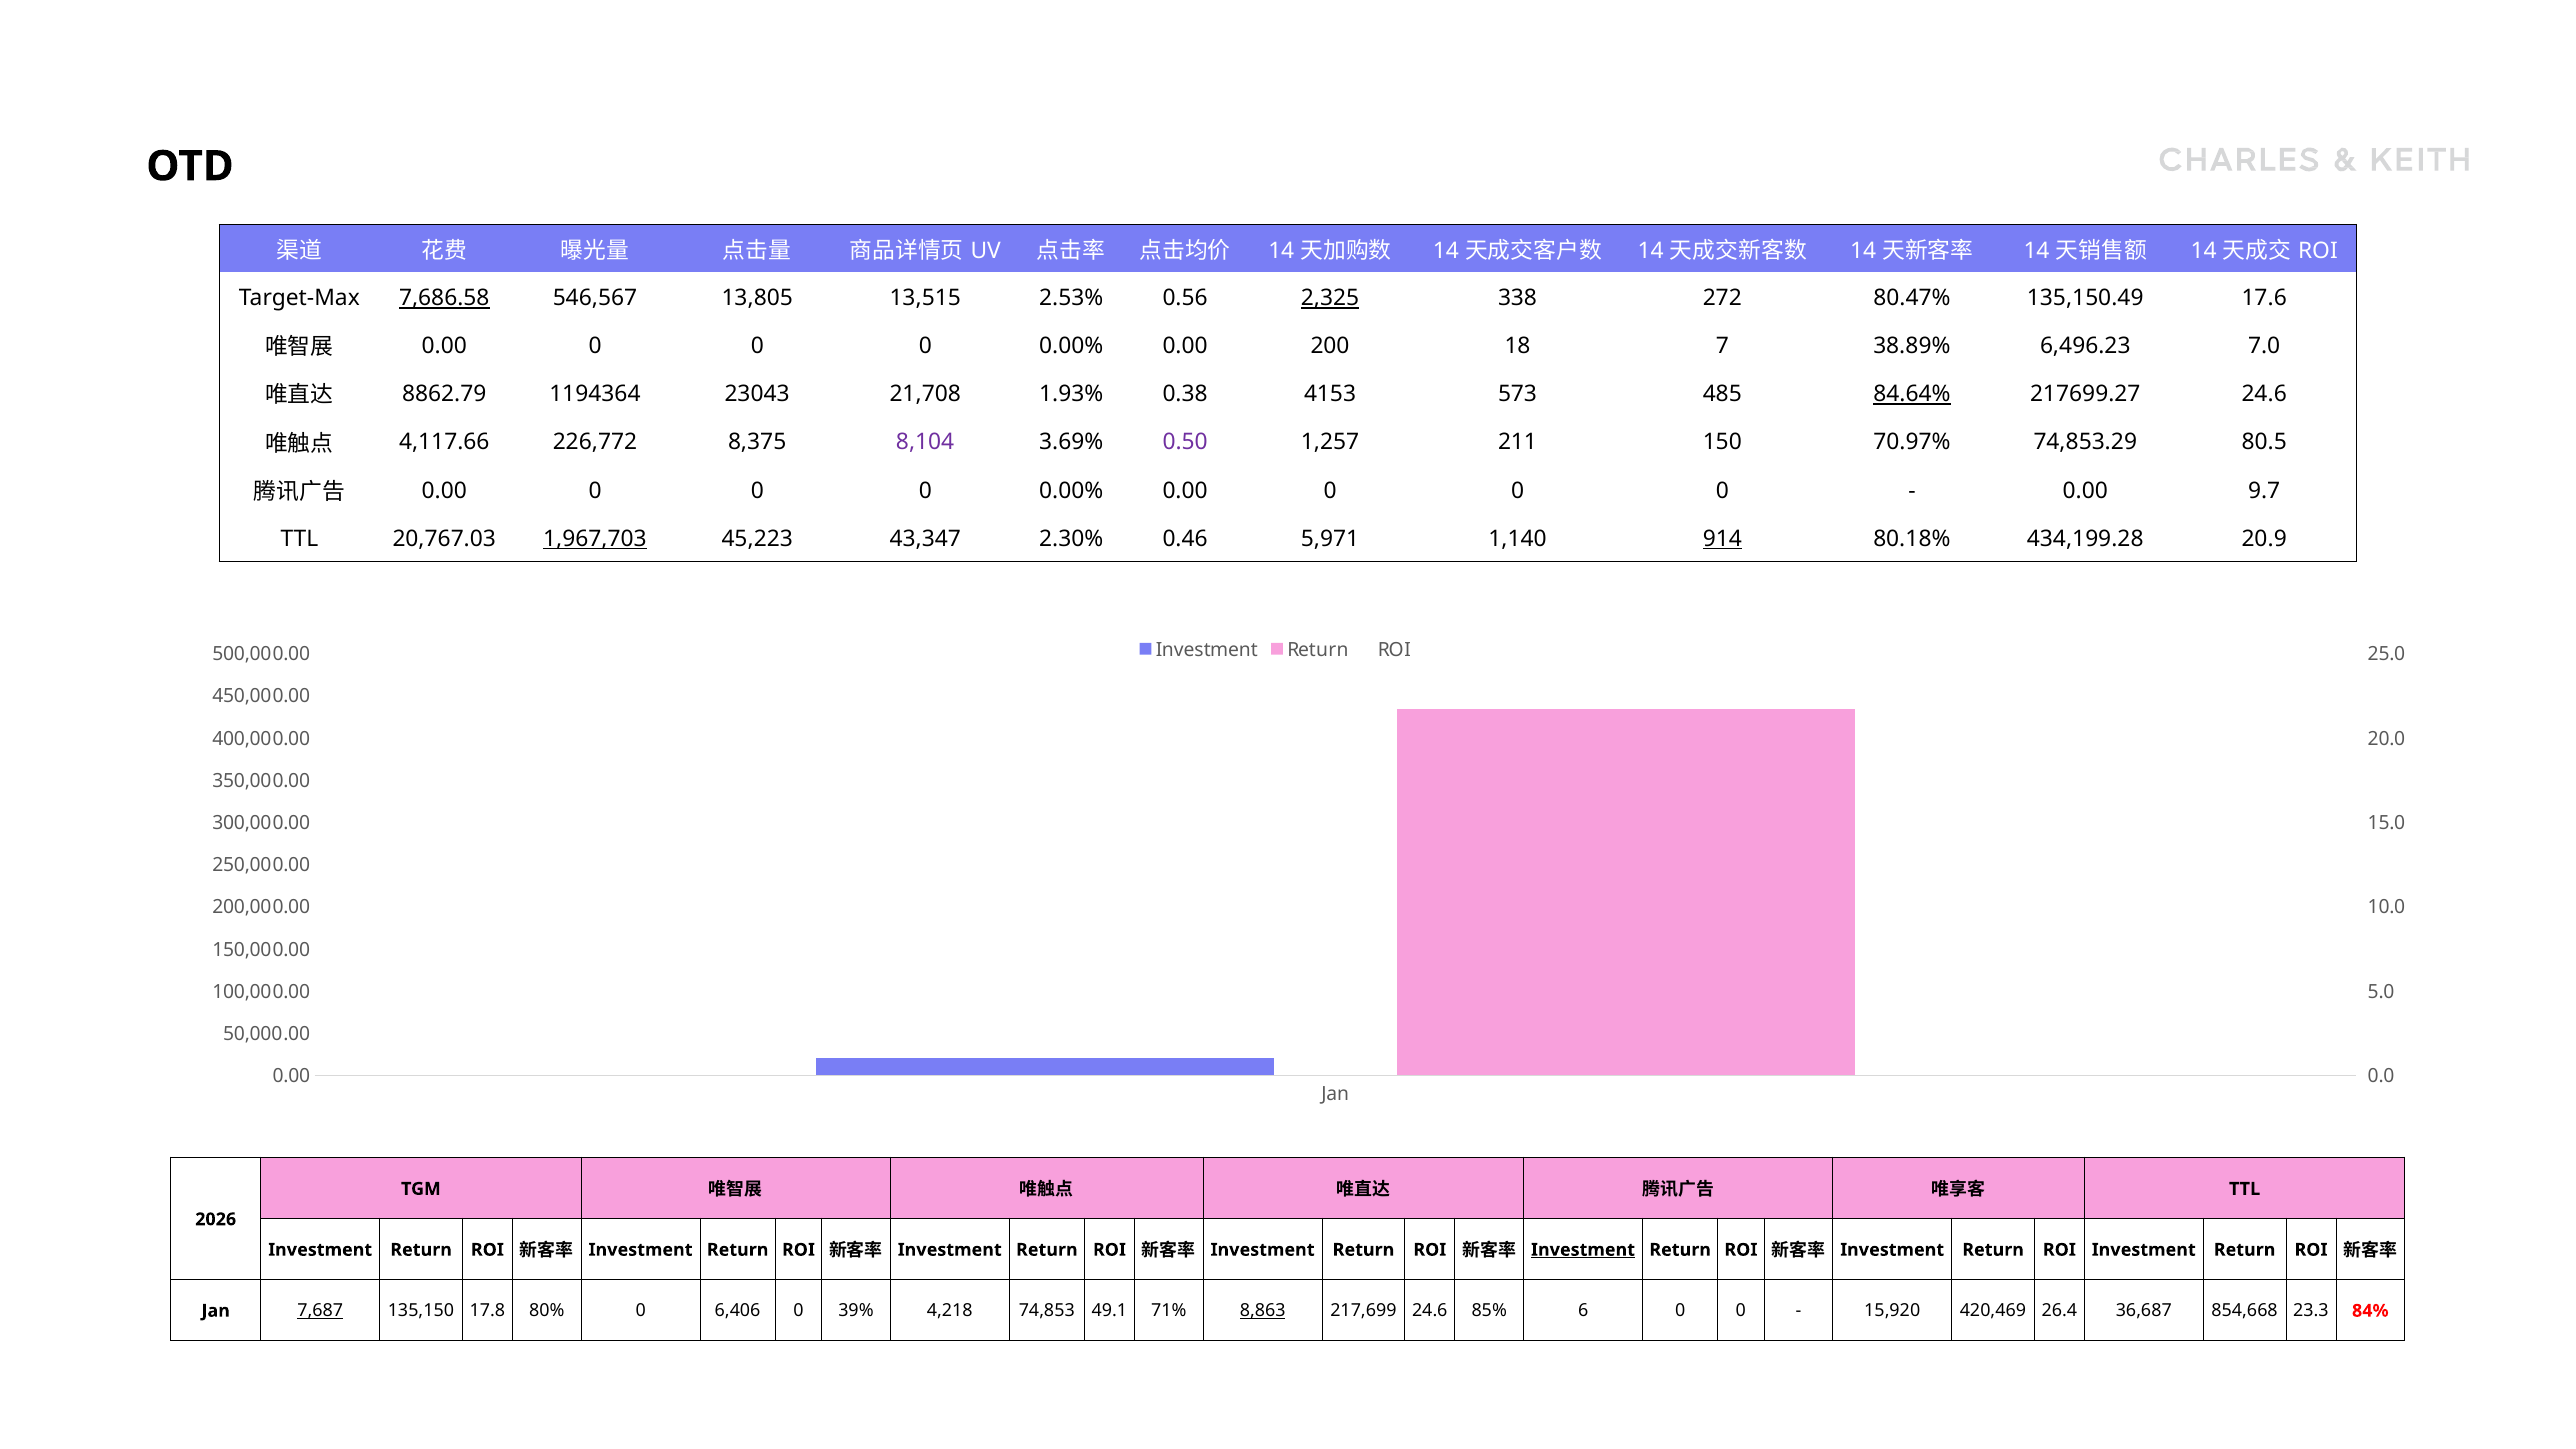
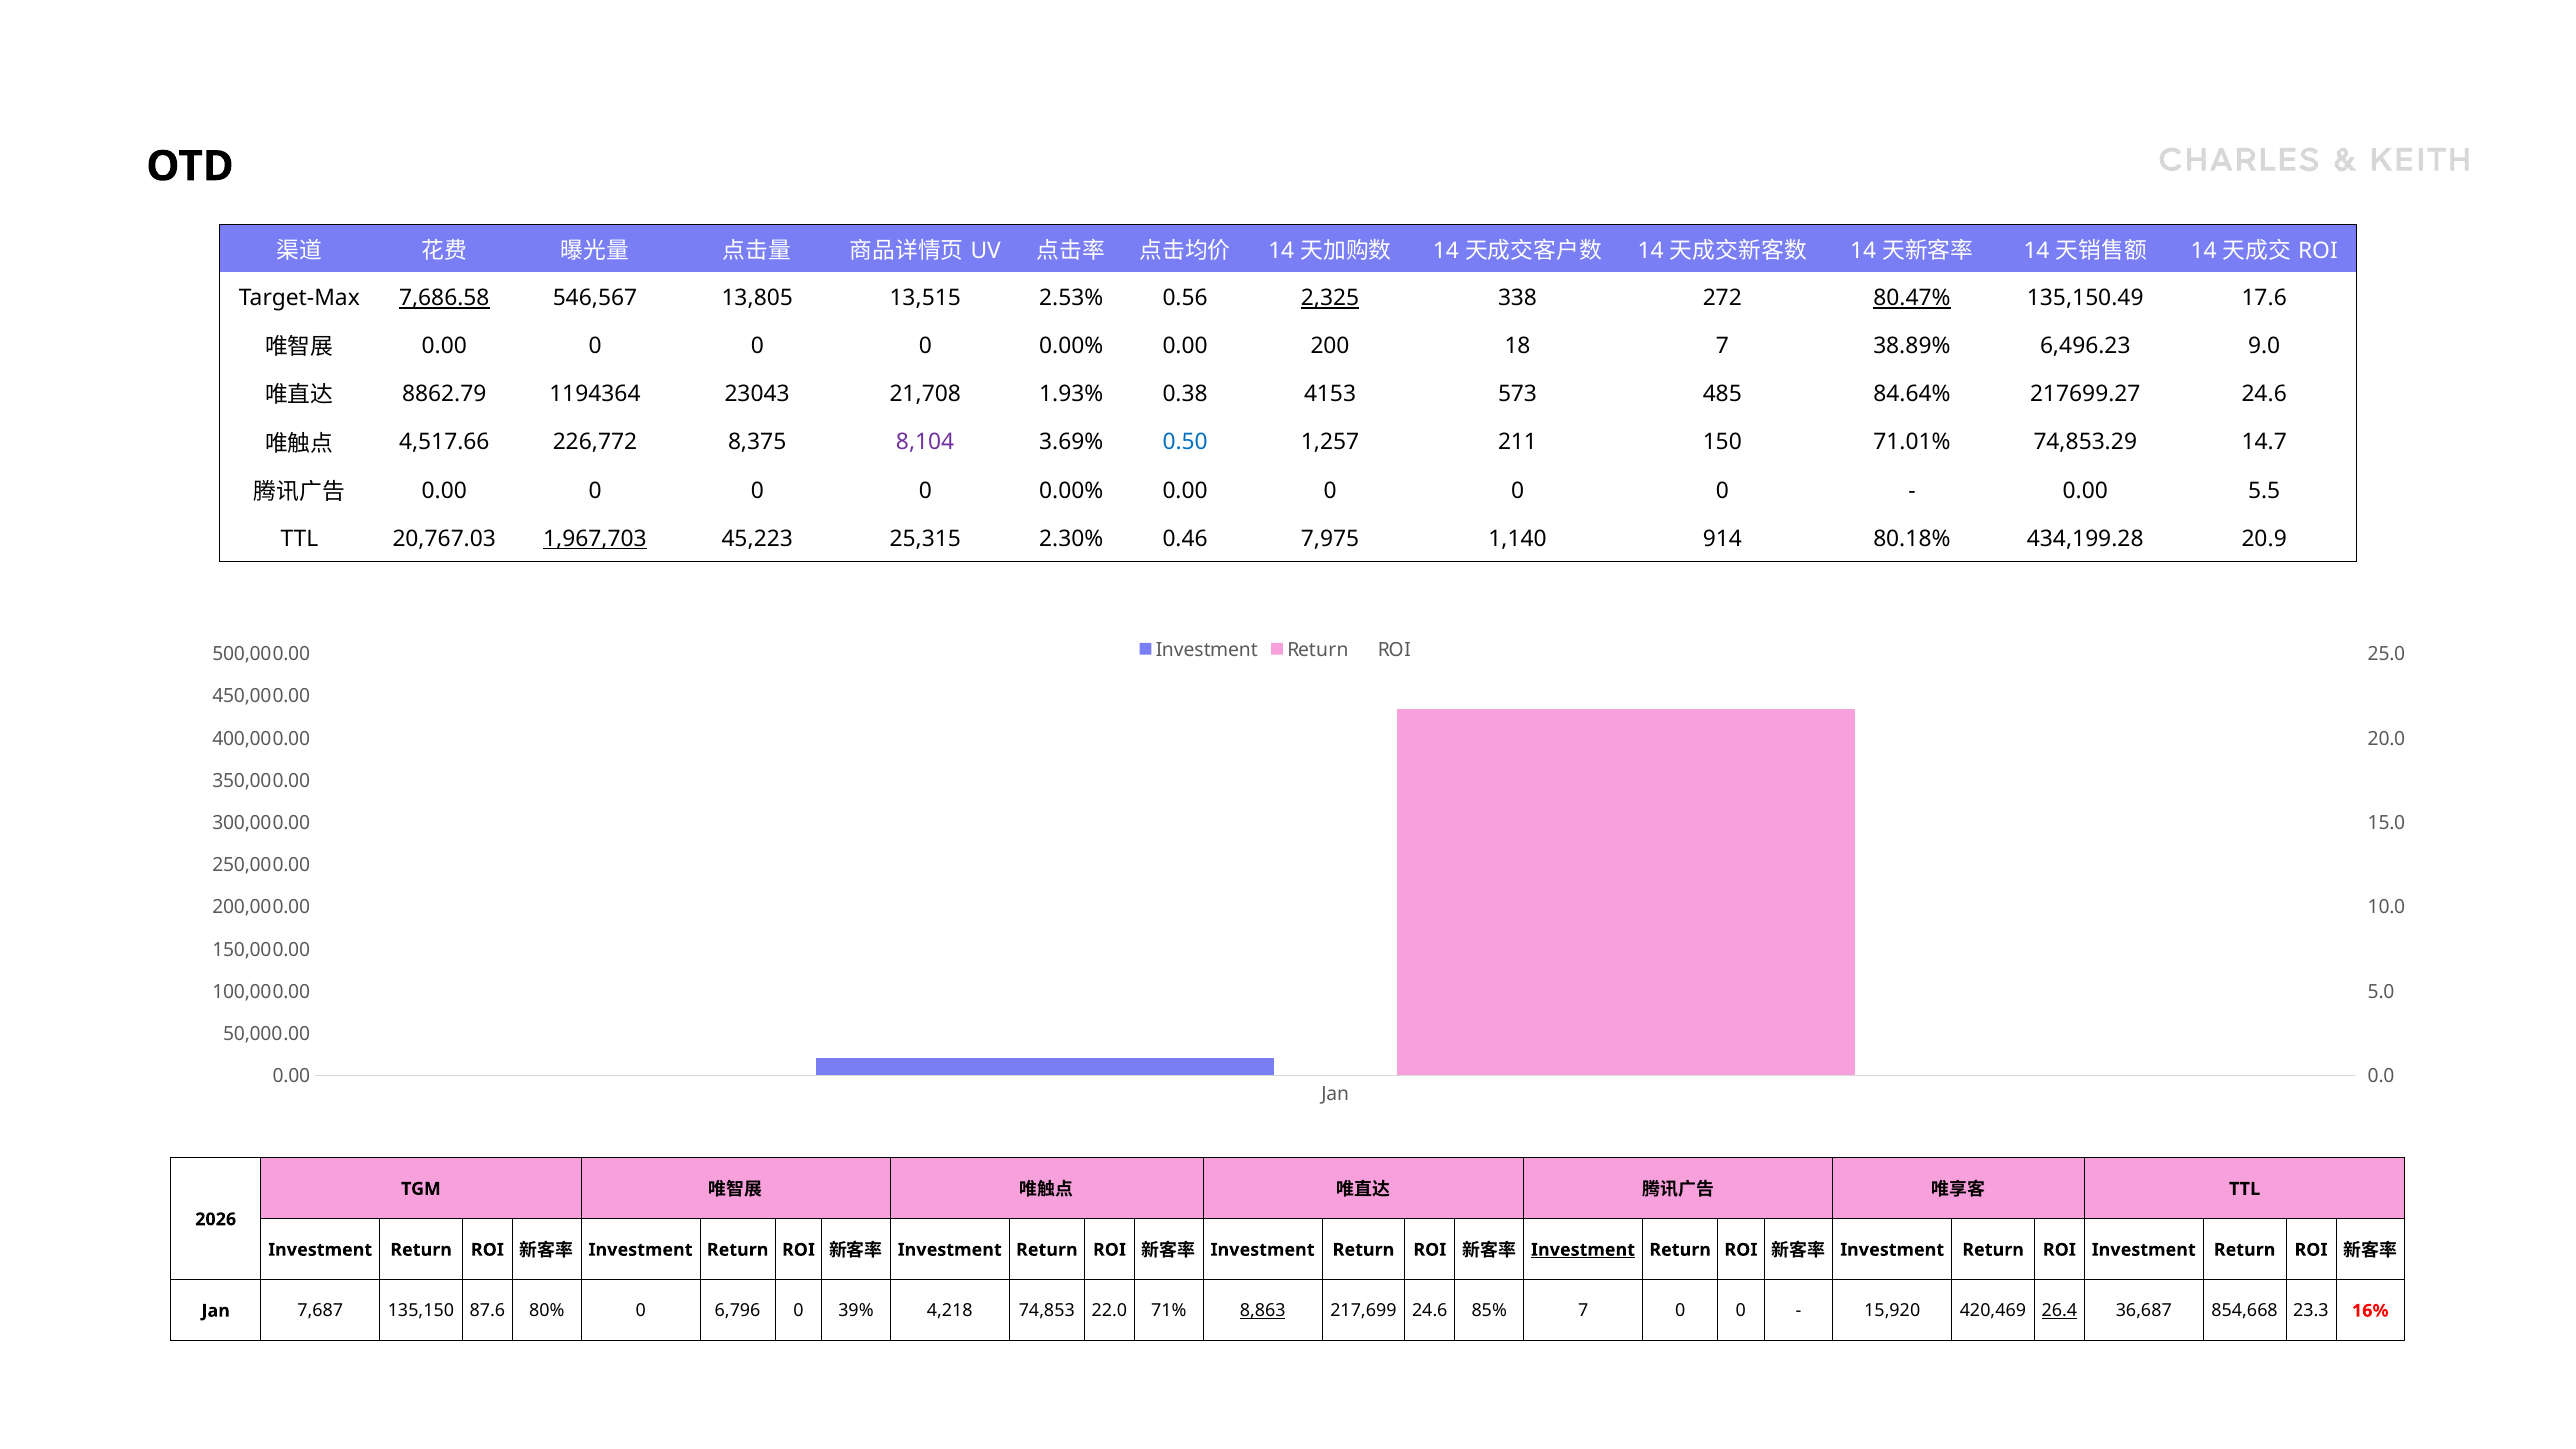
80.47% underline: none -> present (1912, 298)
7.0: 7.0 -> 9.0 (2264, 346)
84.64% underline: present -> none (1912, 394)
4,117.66: 4,117.66 -> 4,517.66 (444, 443)
0.50 colour: purple -> blue (1185, 443)
70.97%: 70.97% -> 71.01% (1912, 443)
80.5: 80.5 -> 14.7 (2264, 443)
9.7: 9.7 -> 5.5 (2264, 491)
43,347: 43,347 -> 25,315 (925, 539)
5,971: 5,971 -> 7,975 (1330, 539)
914 underline: present -> none (1722, 539)
7,687 underline: present -> none (320, 1311)
17.8: 17.8 -> 87.6 (487, 1311)
6,406: 6,406 -> 6,796 (738, 1311)
49.1: 49.1 -> 22.0 (1109, 1311)
85% 6: 6 -> 7 (1583, 1311)
26.4 underline: none -> present (2059, 1311)
84%: 84% -> 16% (2370, 1311)
